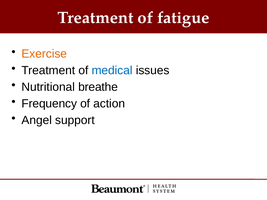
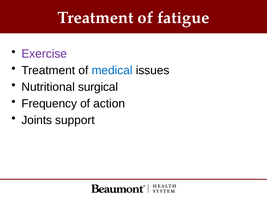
Exercise colour: orange -> purple (44, 54)
breathe: breathe -> surgical (98, 87)
Angel: Angel -> Joints (37, 120)
